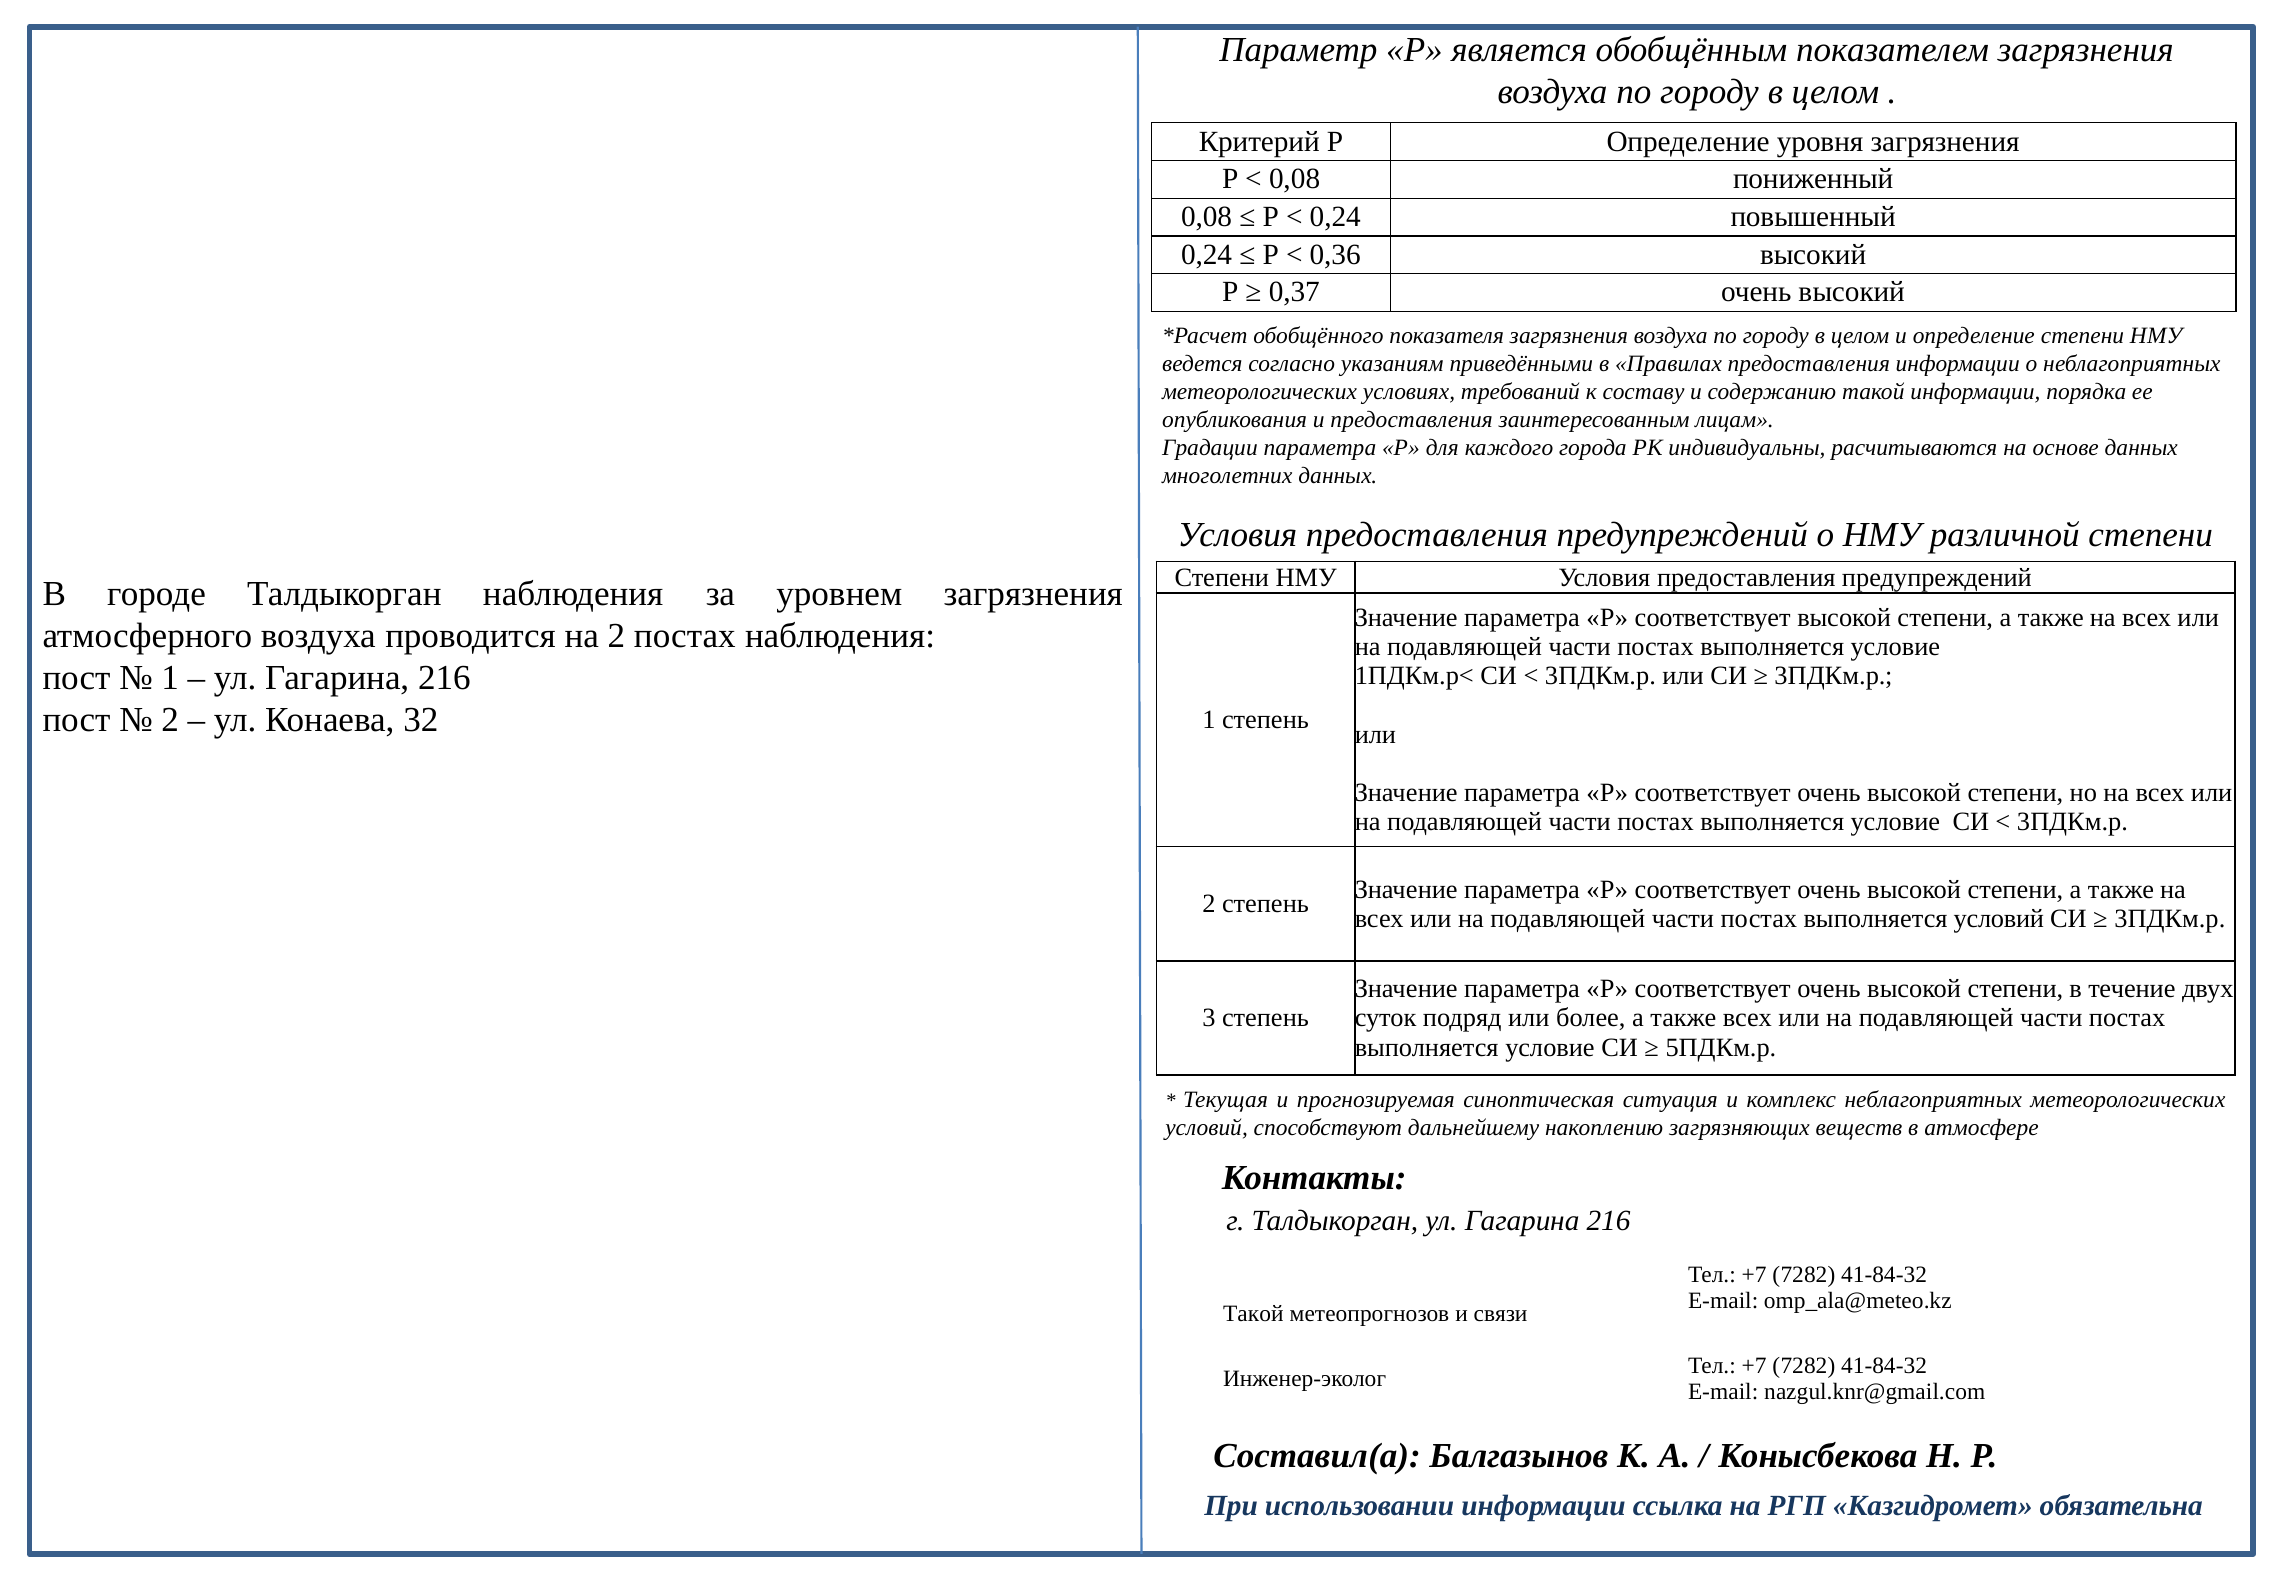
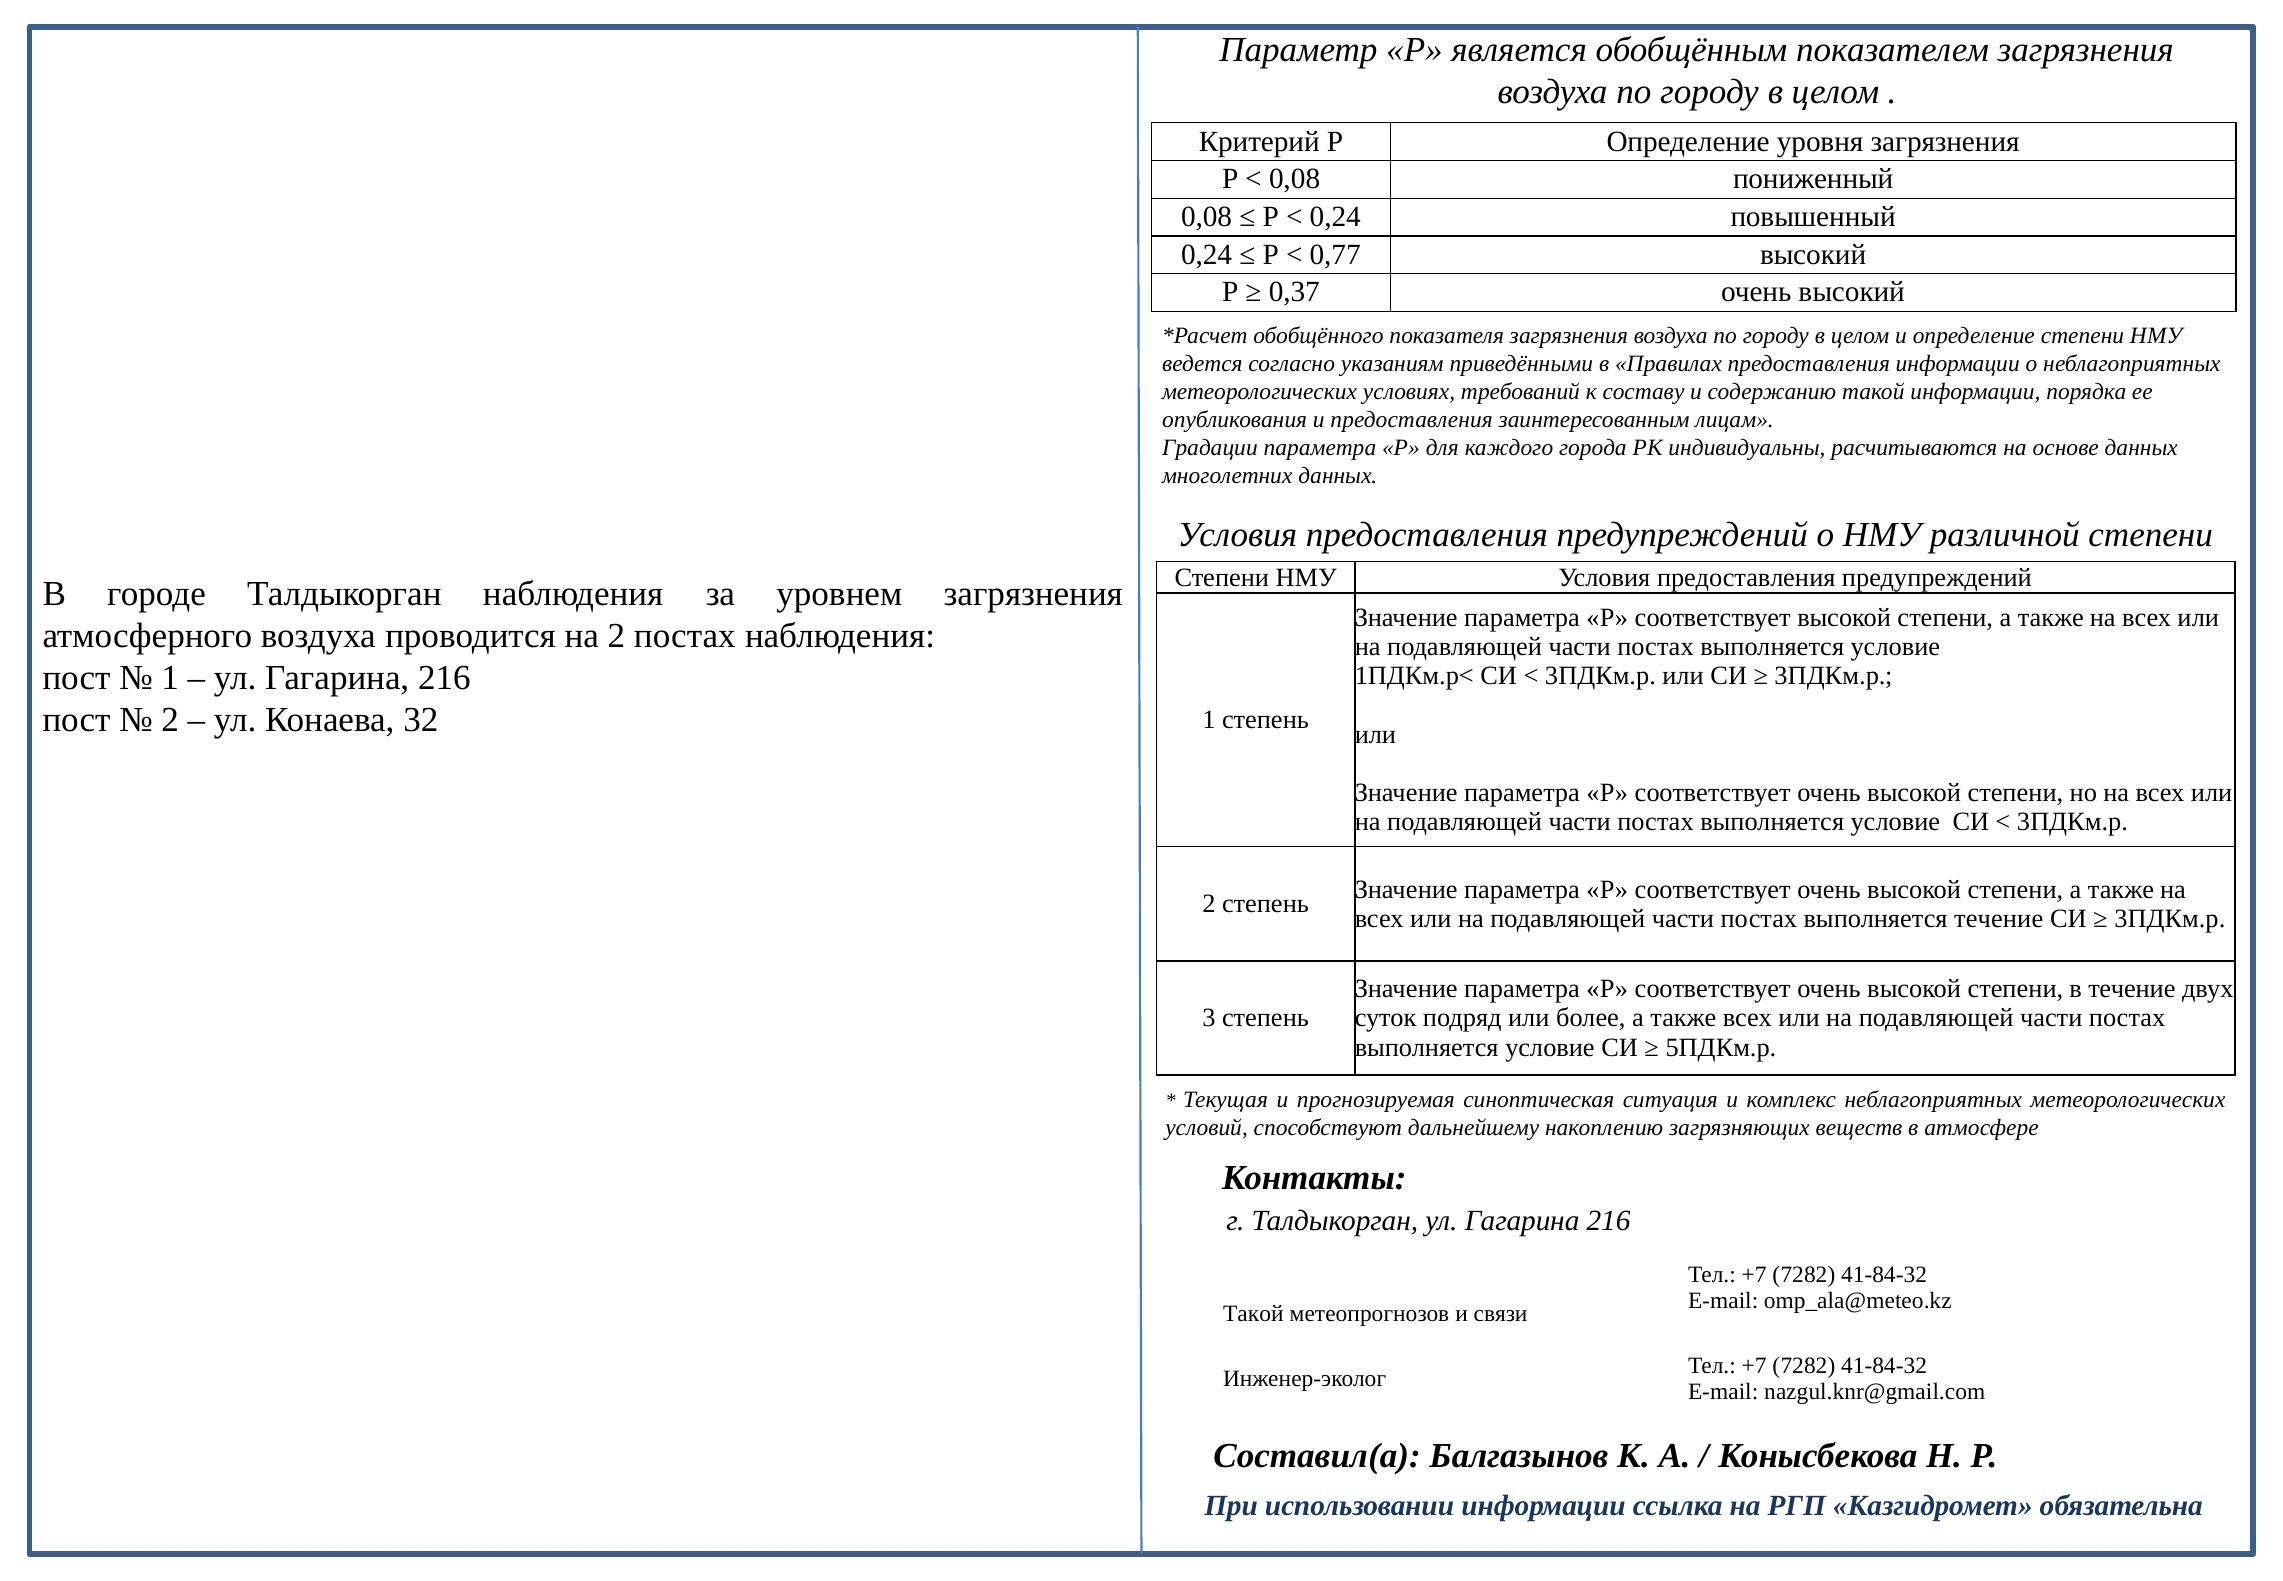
0,36: 0,36 -> 0,77 (1335, 254)
выполняется условий: условий -> течение (1999, 918)
